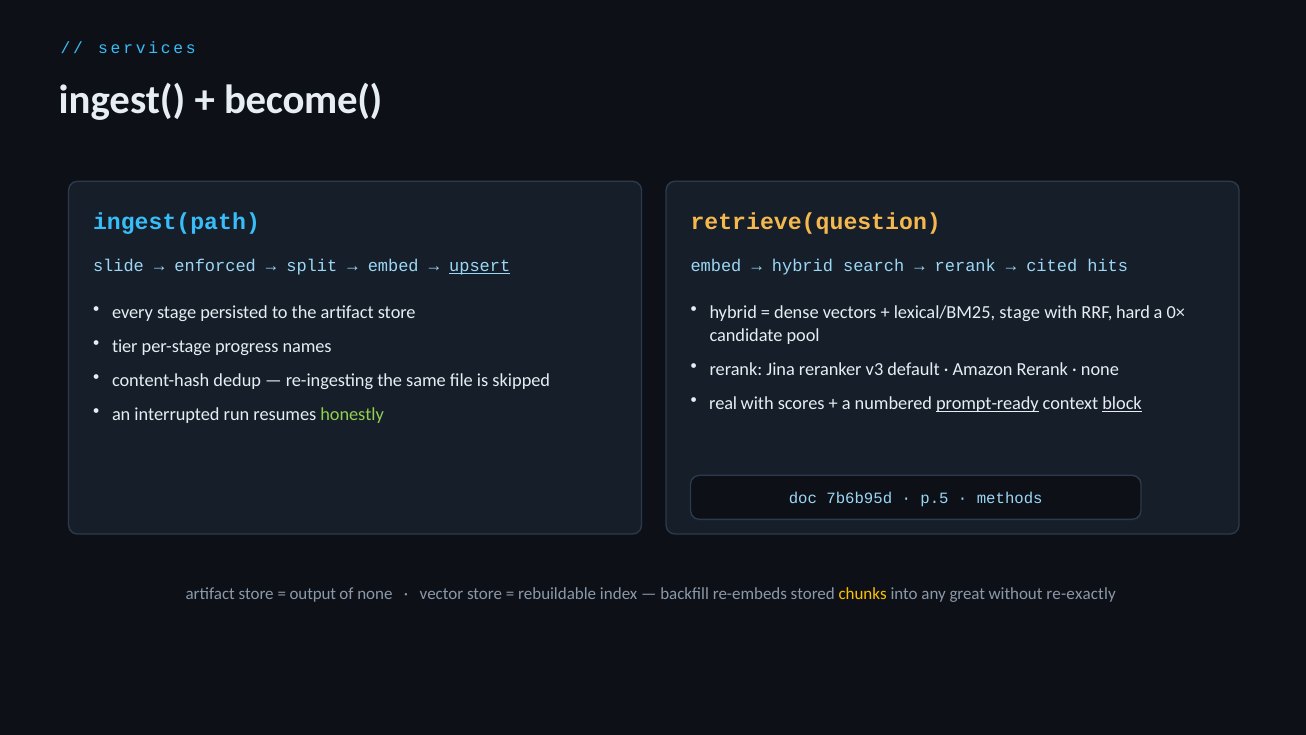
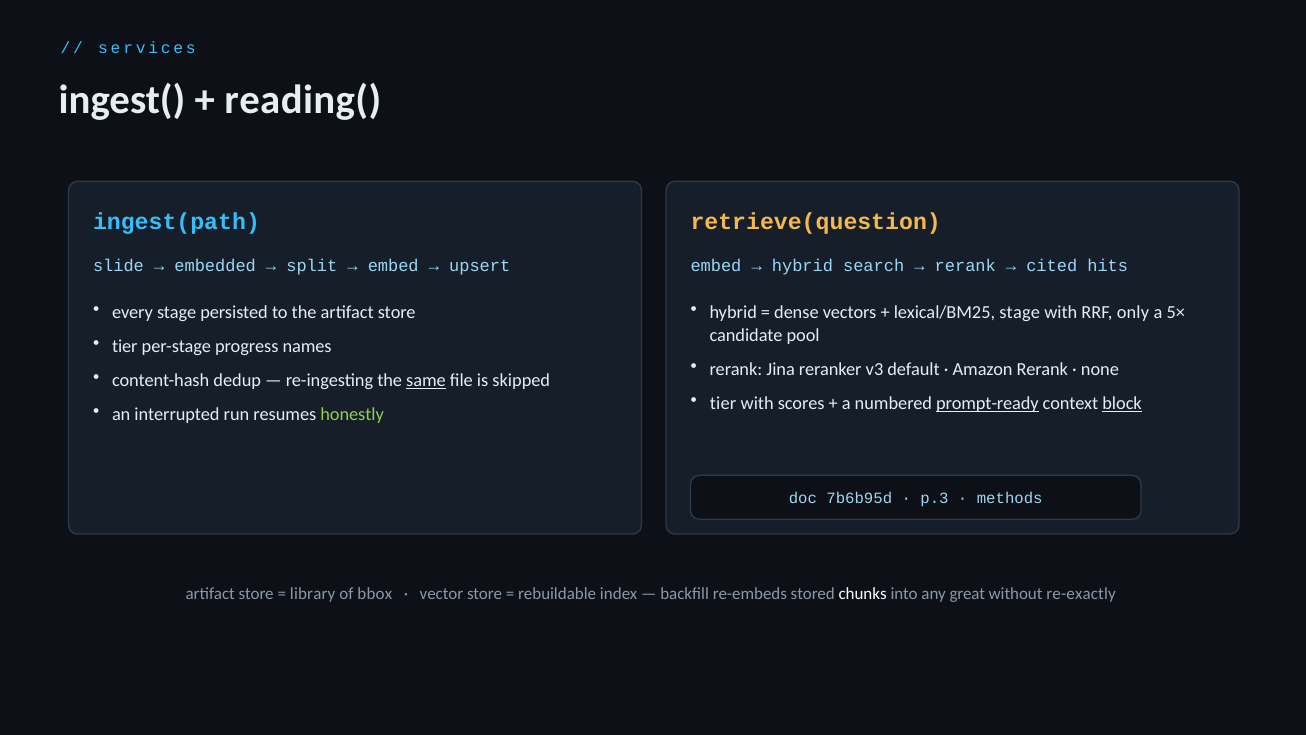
become(: become( -> reading( (303, 100)
enforced: enforced -> embedded (215, 266)
upsert underline: present -> none (480, 266)
hard: hard -> only (1133, 312)
0×: 0× -> 5× (1176, 312)
same underline: none -> present (426, 380)
real: real -> tier (723, 403)
p.5: p.5 -> p.3 (934, 498)
output: output -> library (313, 594)
of none: none -> bbox (375, 594)
chunks colour: yellow -> white (863, 594)
